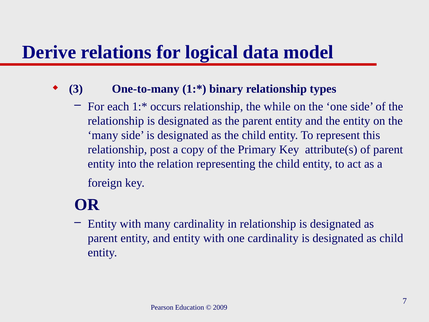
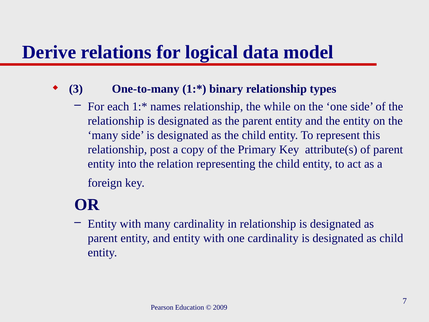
occurs: occurs -> names (166, 106)
